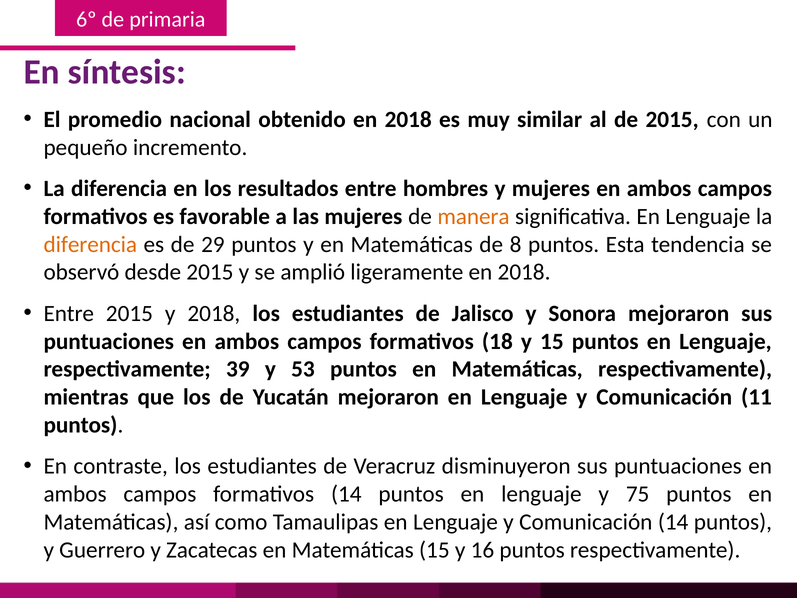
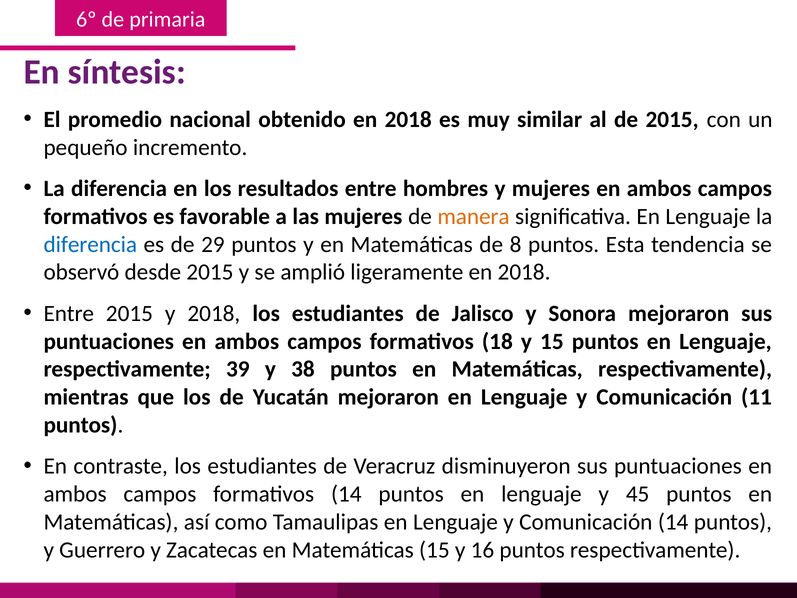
diferencia colour: orange -> blue (90, 244)
53: 53 -> 38 (303, 369)
75: 75 -> 45 (638, 494)
